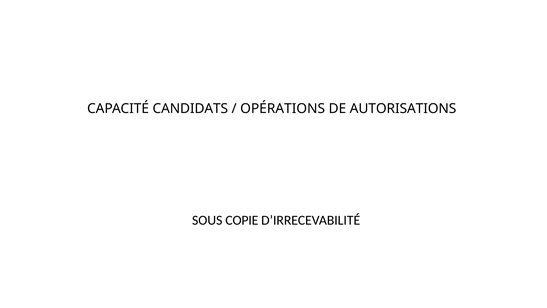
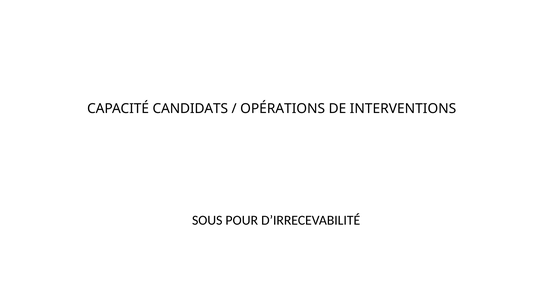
AUTORISATIONS: AUTORISATIONS -> INTERVENTIONS (403, 109)
COPIE: COPIE -> POUR (242, 220)
